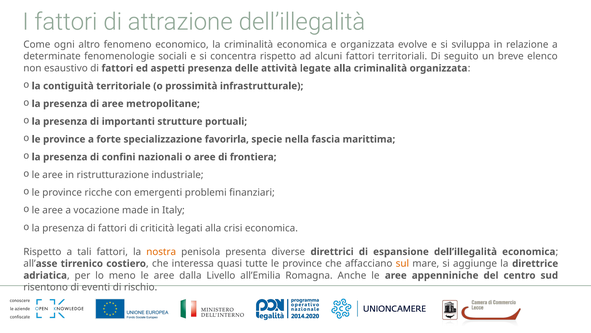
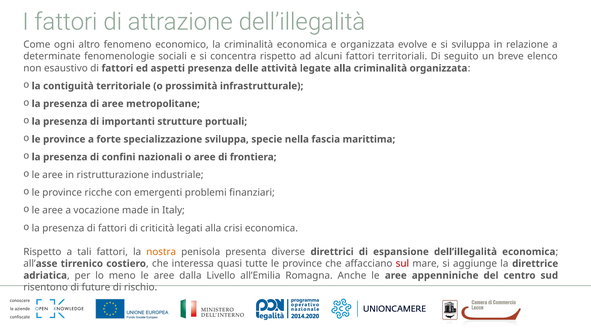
specializzazione favorirla: favorirla -> sviluppa (227, 139)
sul colour: orange -> red (402, 263)
eventi: eventi -> future (96, 287)
